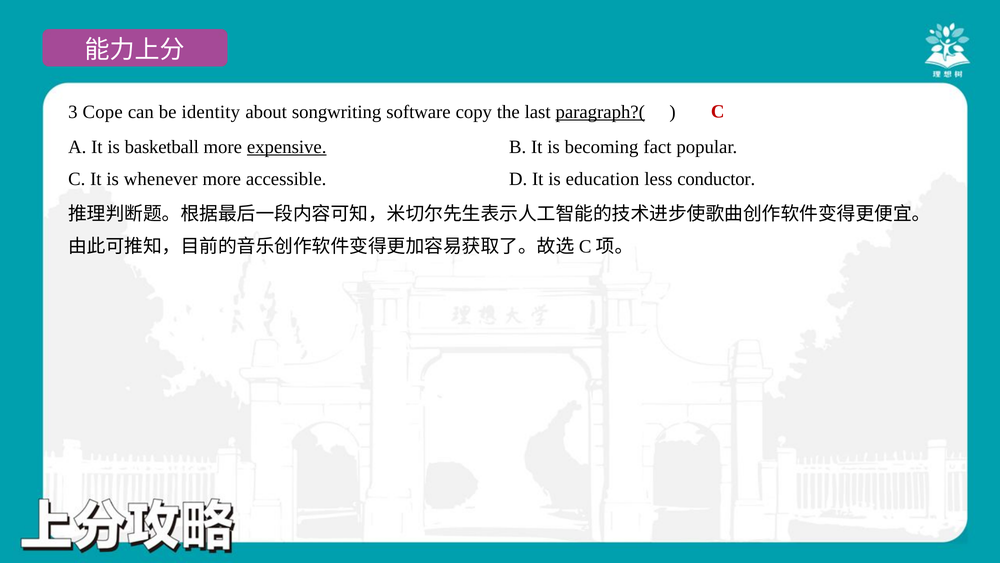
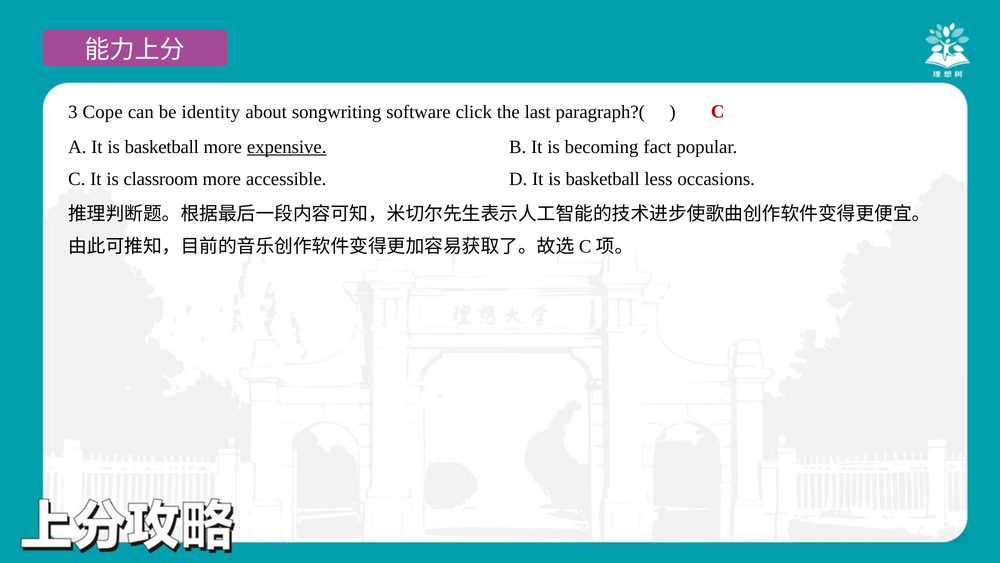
copy: copy -> click (474, 112)
paragraph?( underline: present -> none (600, 112)
whenever: whenever -> classroom (161, 179)
D It is education: education -> basketball (603, 179)
conductor: conductor -> occasions (716, 179)
